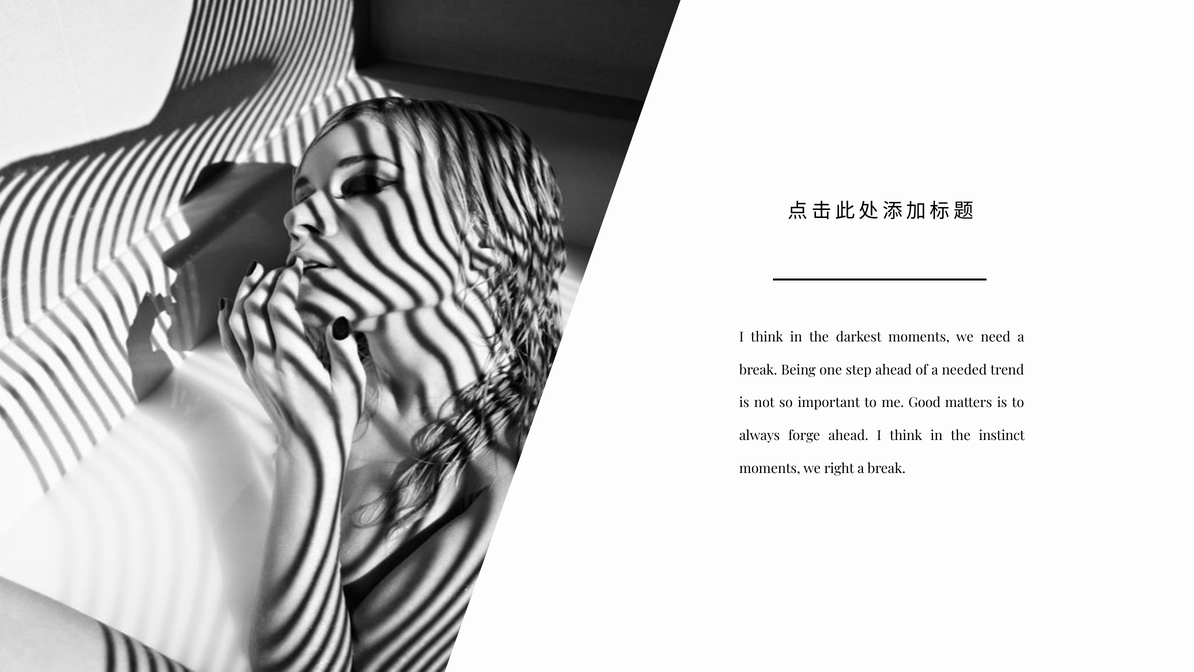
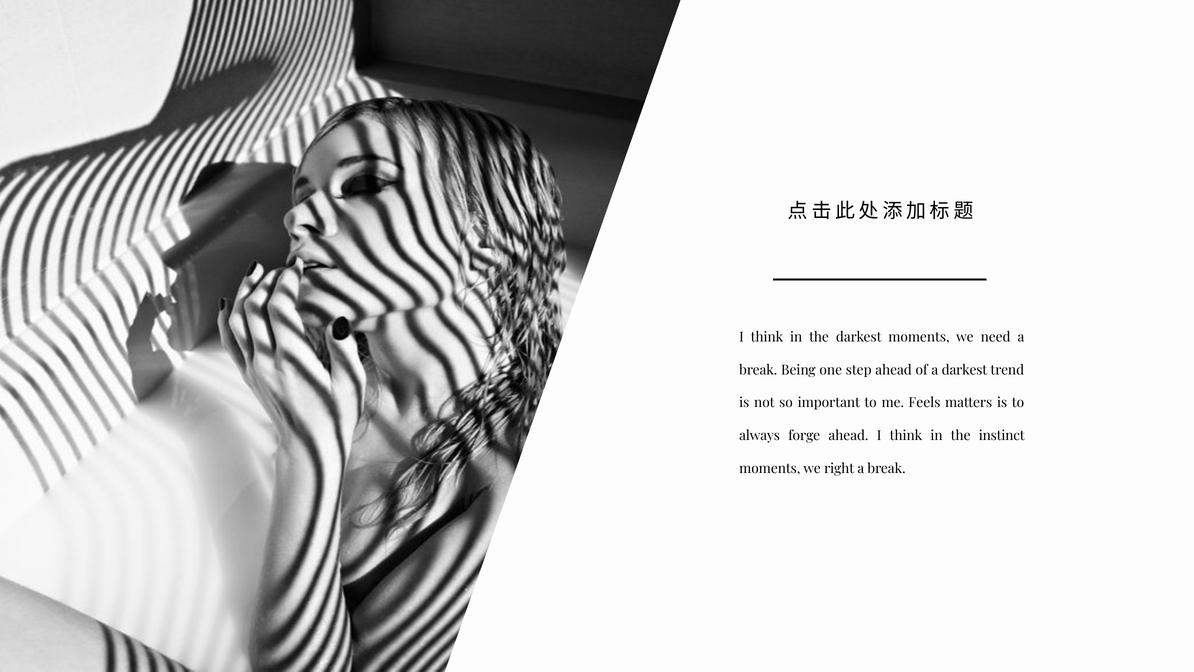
a needed: needed -> darkest (964, 370)
Good: Good -> Feels (924, 403)
